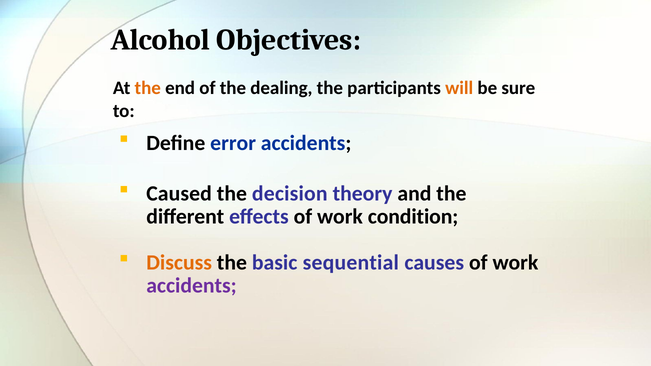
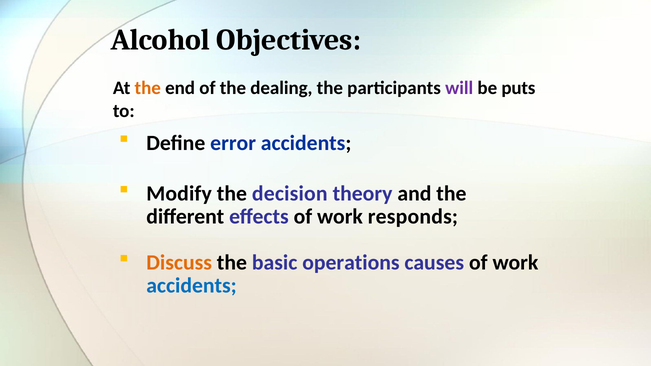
will colour: orange -> purple (459, 88)
sure: sure -> puts (518, 88)
Caused: Caused -> Modify (179, 193)
condition: condition -> responds (413, 217)
sequential: sequential -> operations (351, 263)
accidents colour: purple -> blue (191, 286)
